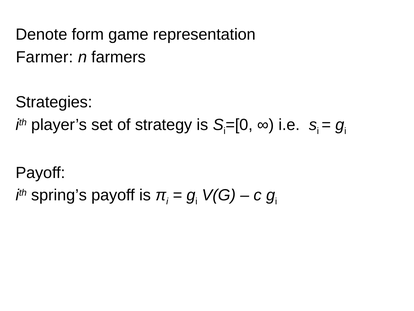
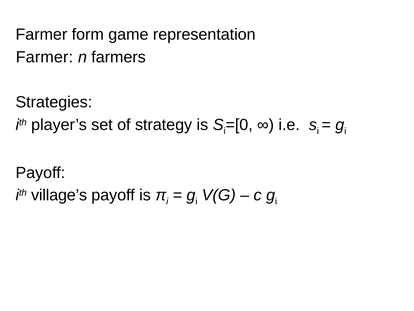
Denote: Denote -> Farmer (41, 34)
spring’s: spring’s -> village’s (59, 195)
